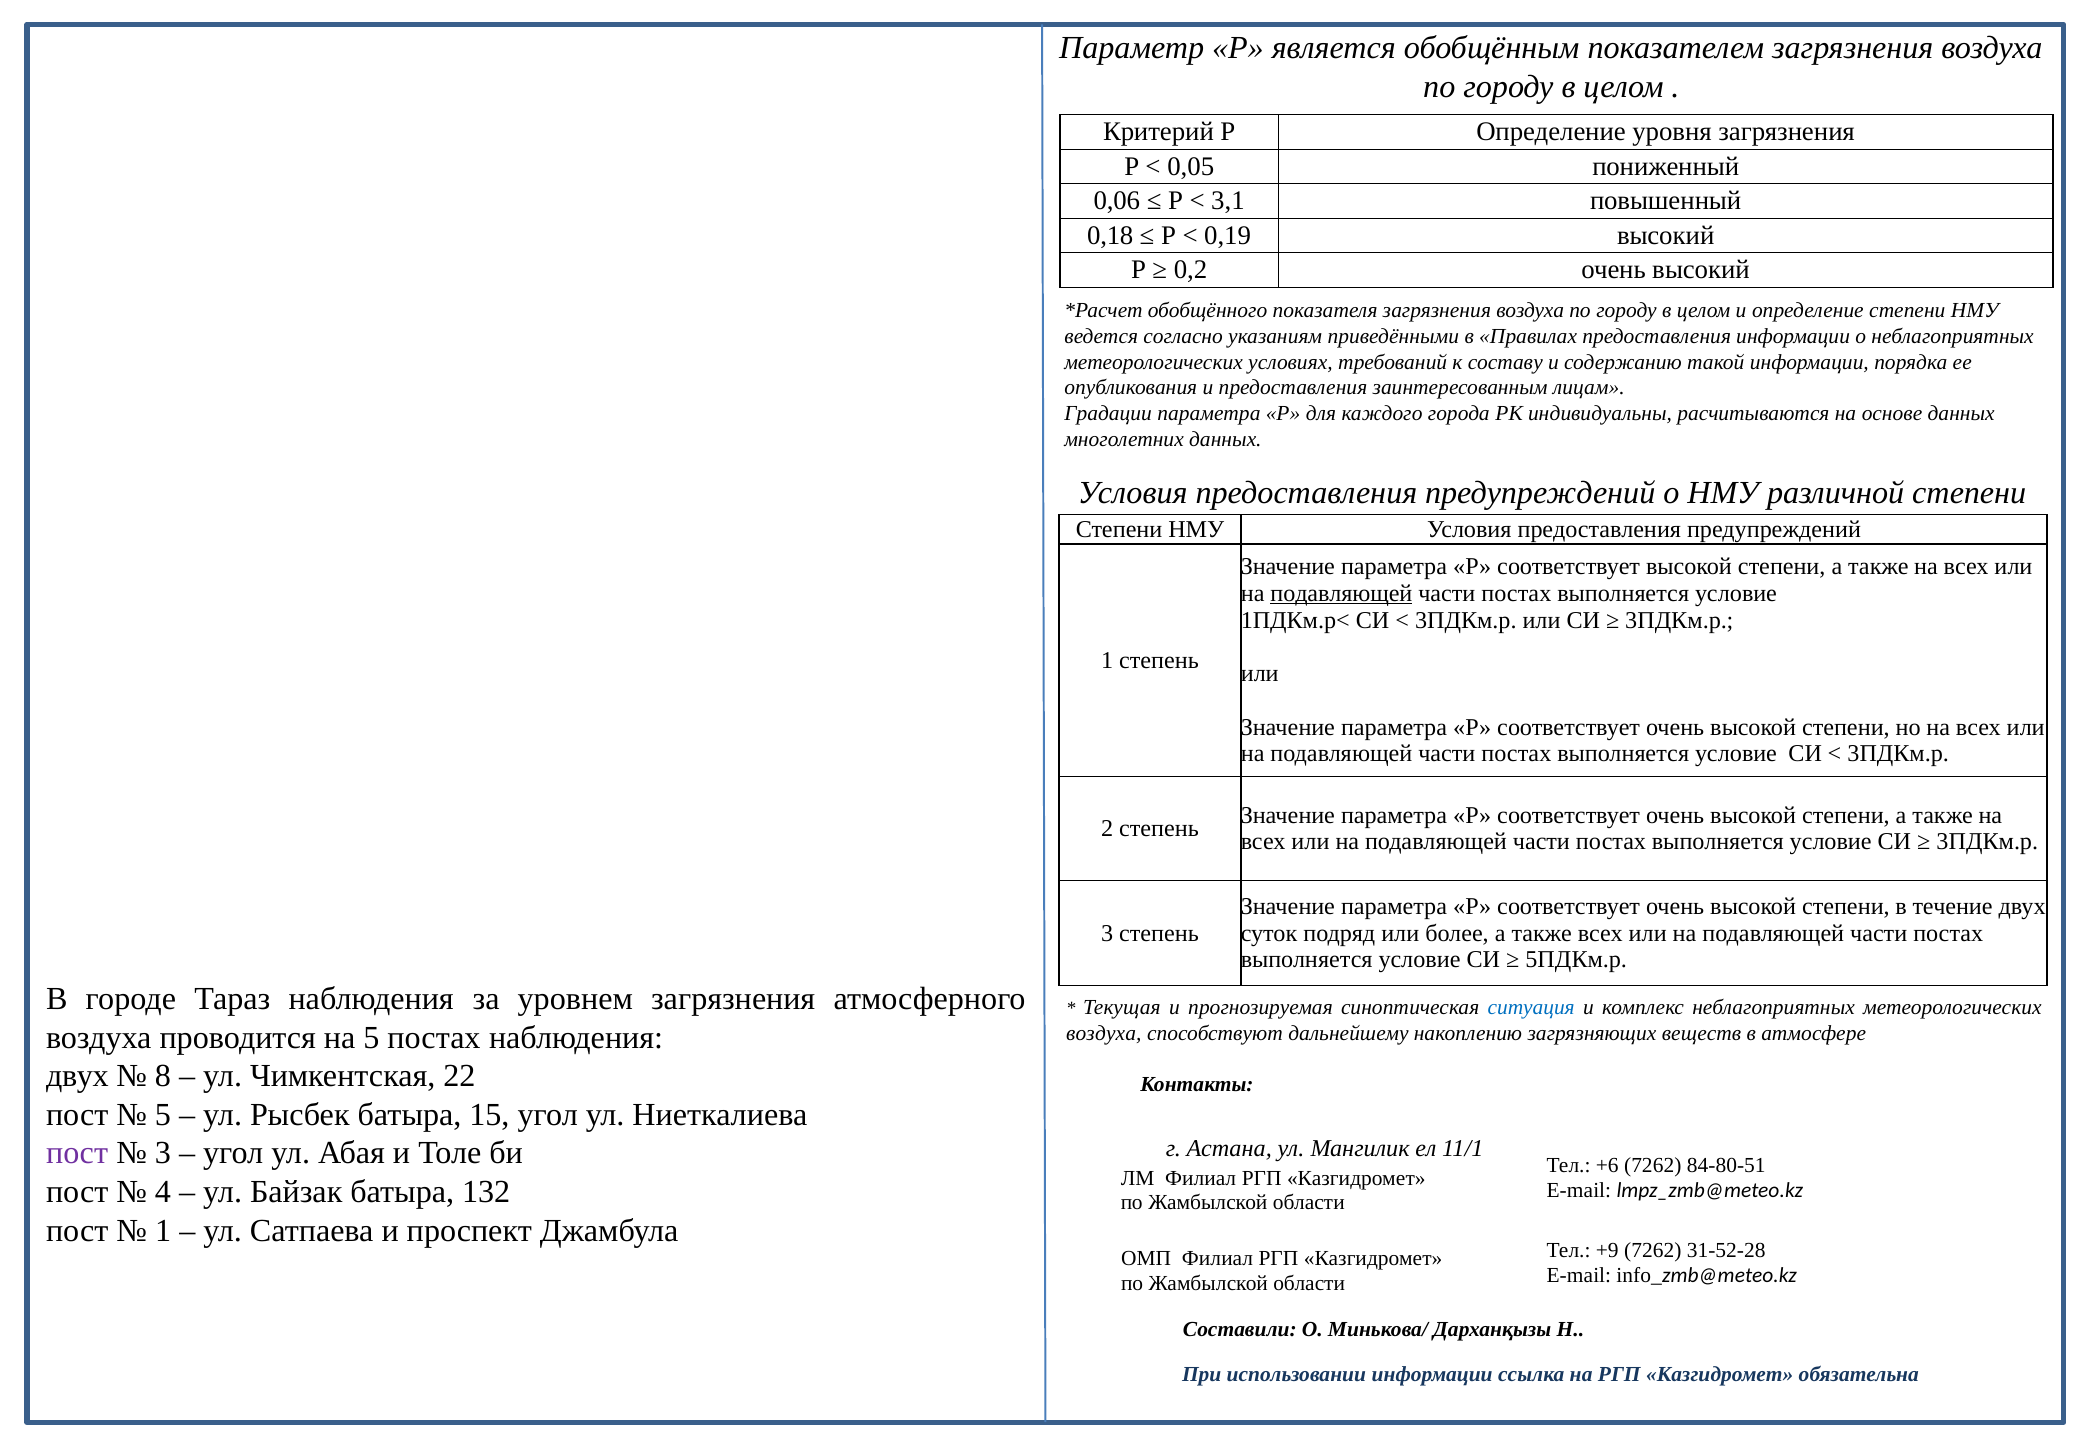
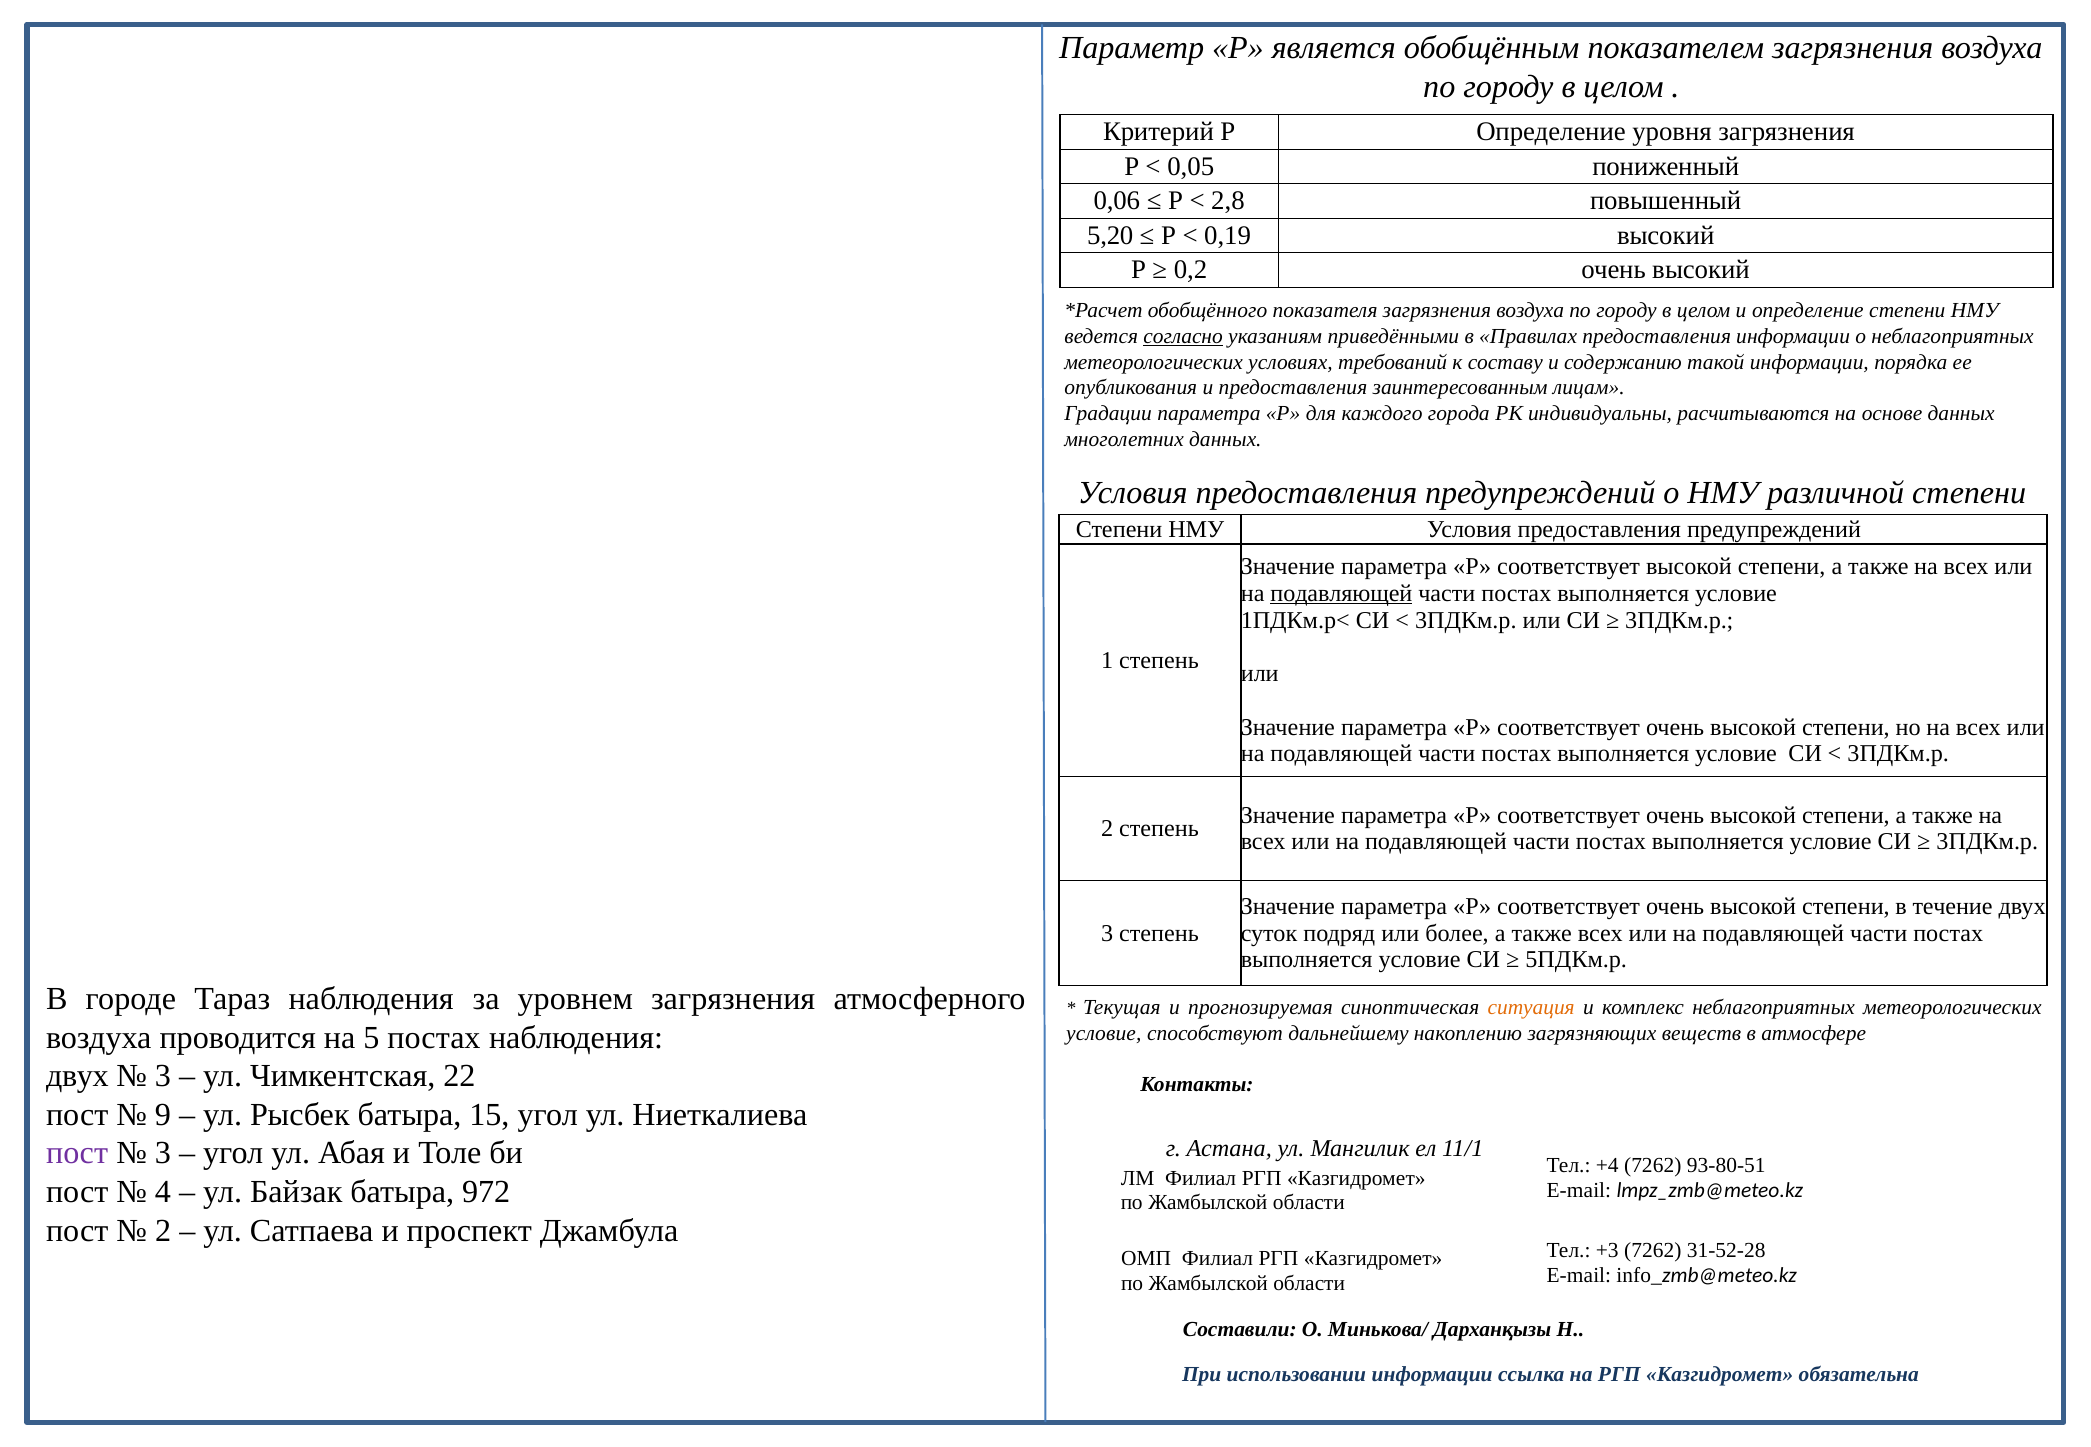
3,1: 3,1 -> 2,8 (1228, 201)
0,18: 0,18 -> 5,20 (1110, 235)
согласно underline: none -> present (1183, 336)
ситуация colour: blue -> orange (1531, 1008)
воздуха: воздуха -> условие (1104, 1033)
8: 8 -> 3 (163, 1076)
5: 5 -> 9 (163, 1115)
+6: +6 -> +4 (1607, 1166)
84-80-51: 84-80-51 -> 93-80-51 (1726, 1166)
132: 132 -> 972 (486, 1192)
1: 1 -> 2 (163, 1231)
+9: +9 -> +3 (1607, 1251)
